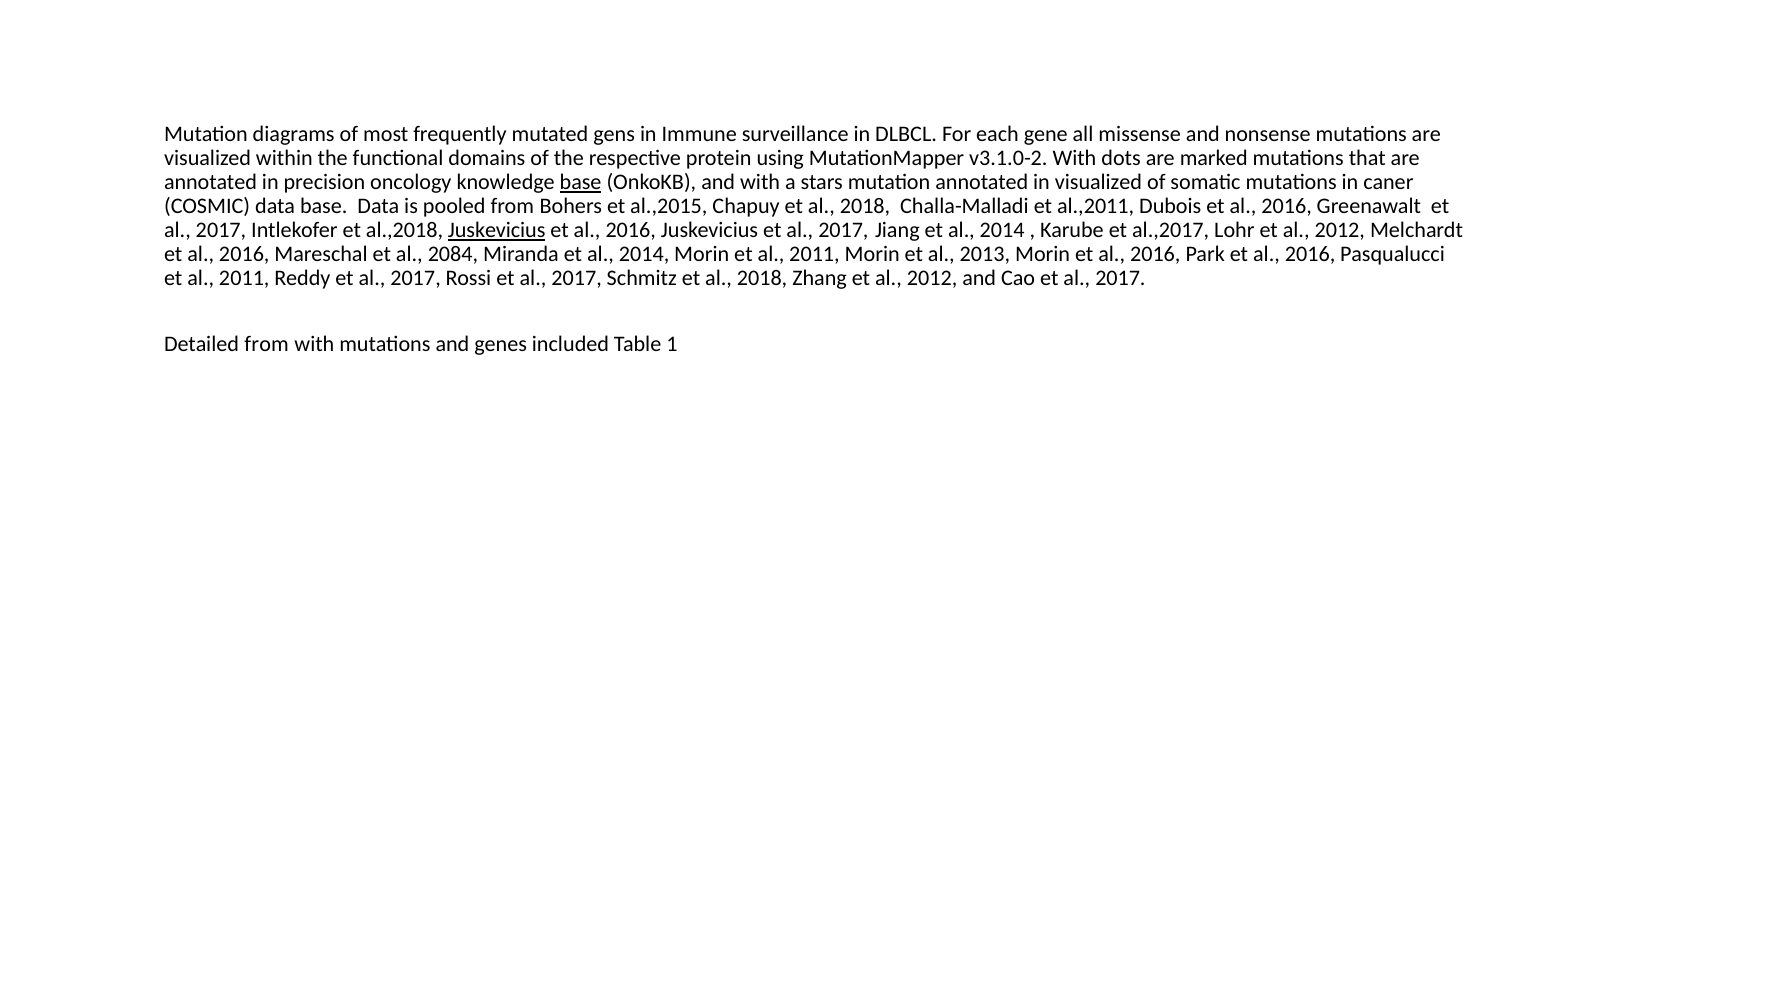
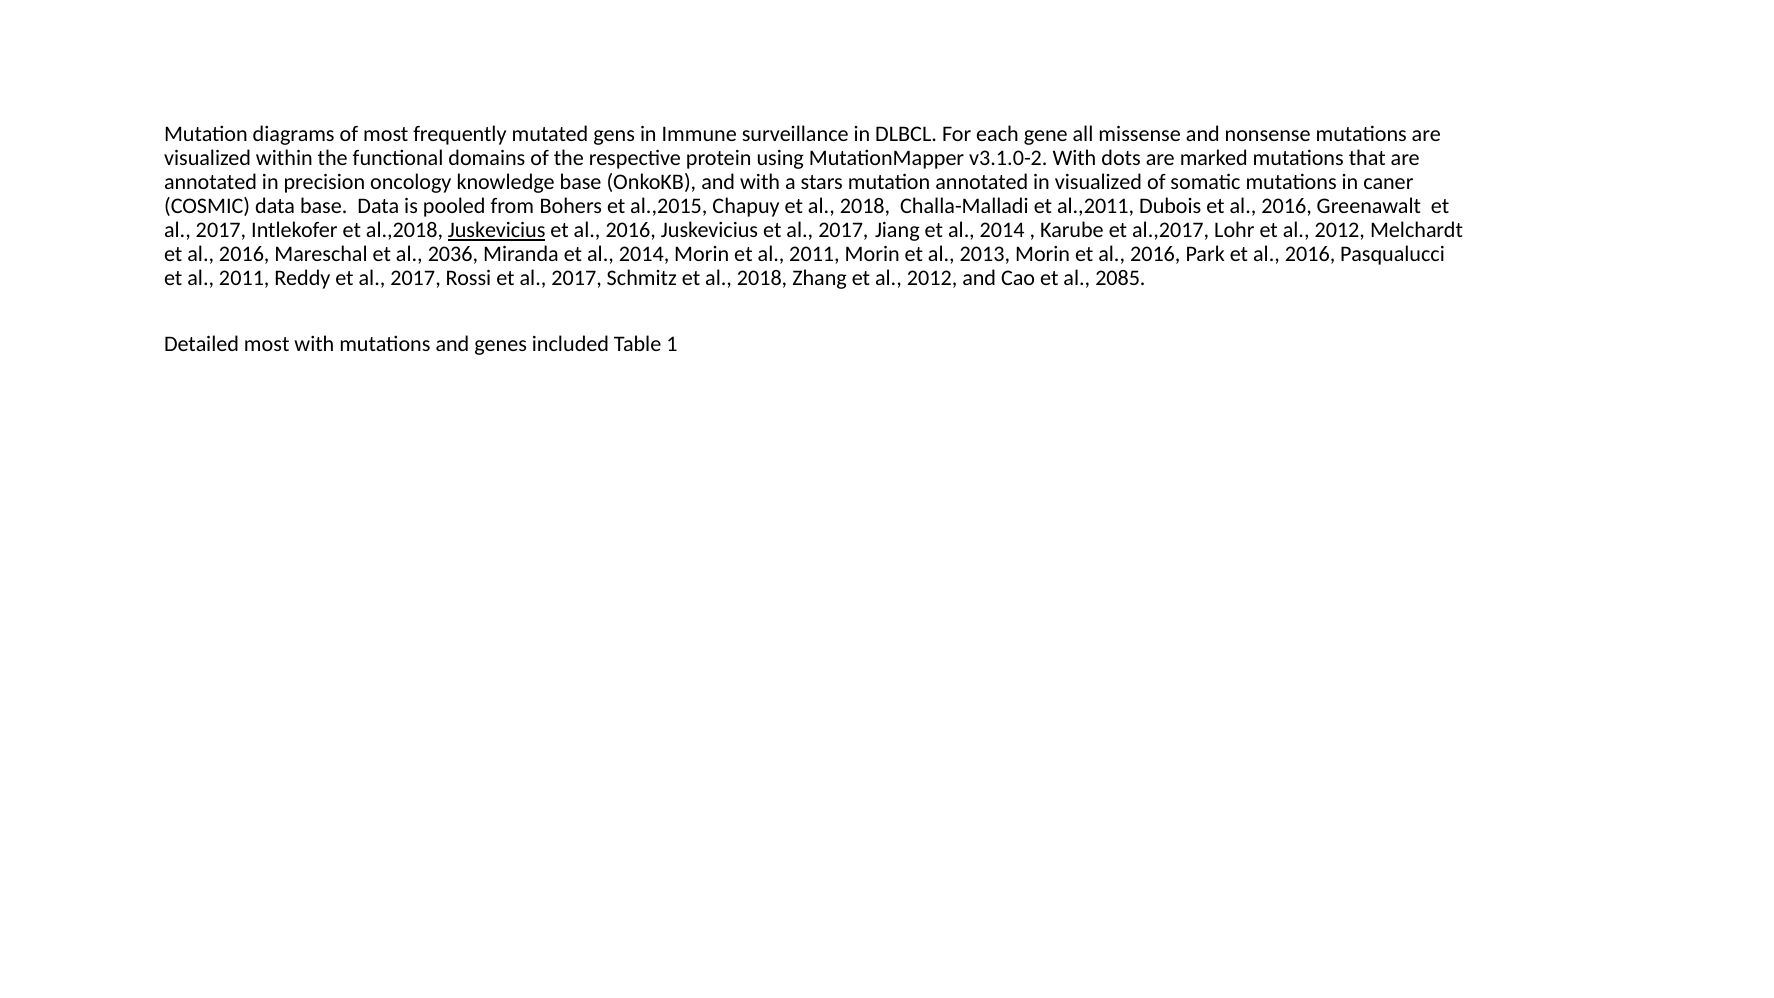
base underline: present -> none (581, 182)
2084: 2084 -> 2036 (453, 254)
Cao et al 2017: 2017 -> 2085 (1120, 278)
Detailed from: from -> most (267, 345)
